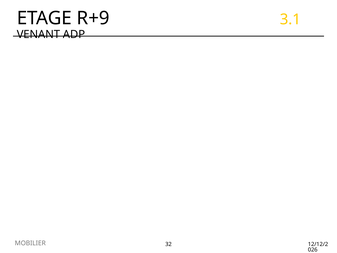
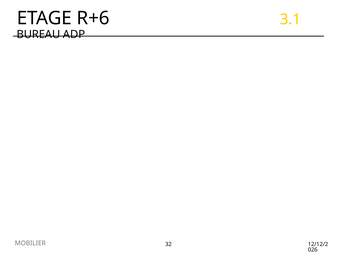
R+9: R+9 -> R+6 (93, 18)
VENANT: VENANT -> BUREAU (38, 34)
